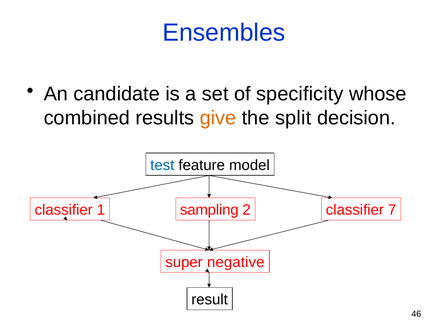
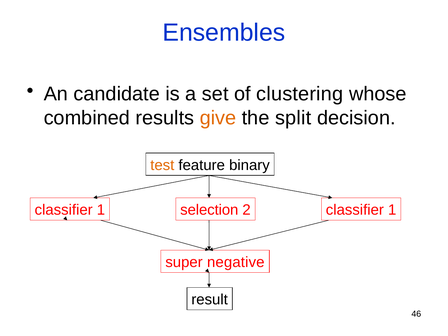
specificity: specificity -> clustering (300, 94)
test colour: blue -> orange (162, 165)
model: model -> binary (249, 165)
sampling: sampling -> selection (209, 210)
2 classifier 7: 7 -> 1 (392, 210)
